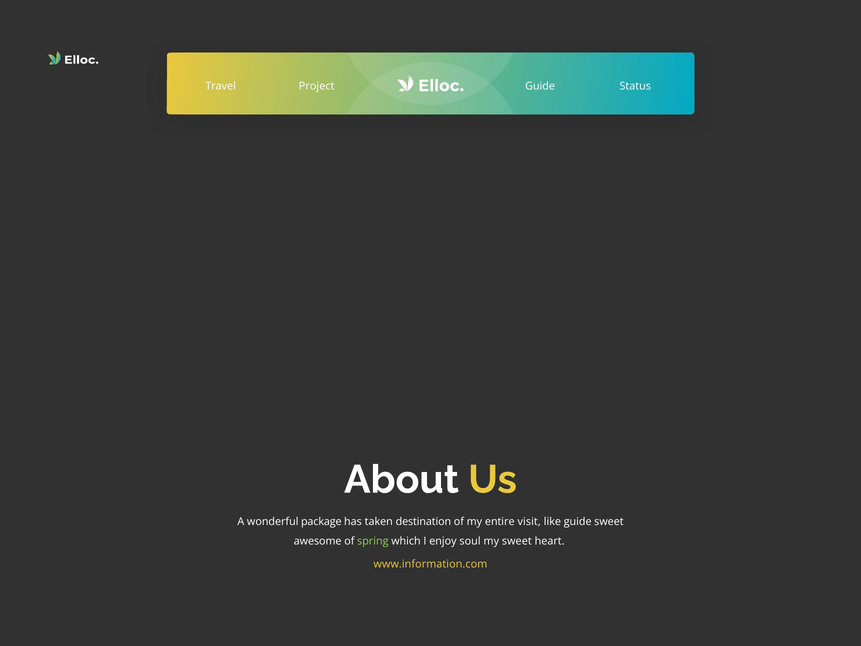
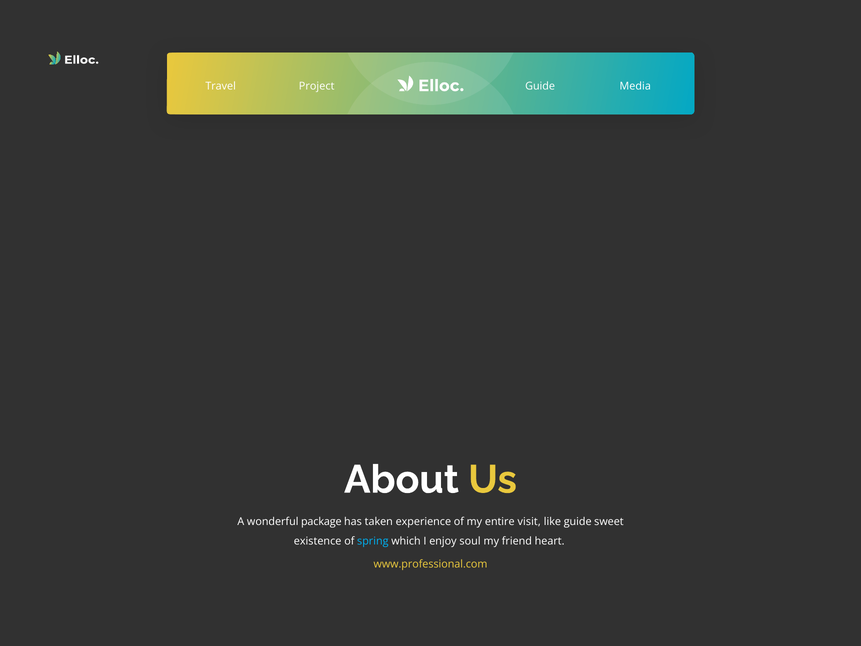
Status: Status -> Media (635, 86)
destination: destination -> experience (423, 521)
awesome: awesome -> existence (318, 541)
spring colour: light green -> light blue (373, 541)
my sweet: sweet -> friend (517, 541)
www.information.com: www.information.com -> www.professional.com (430, 564)
